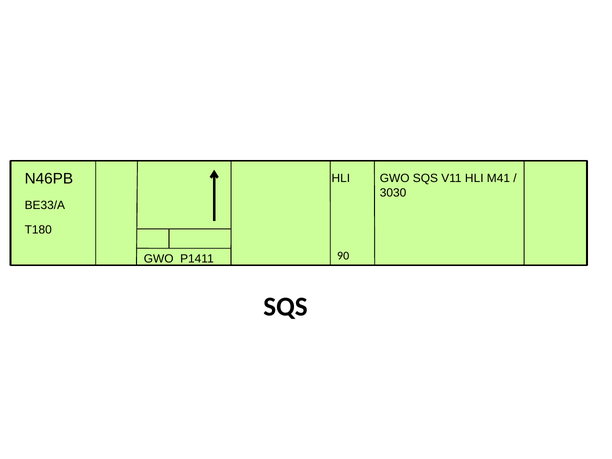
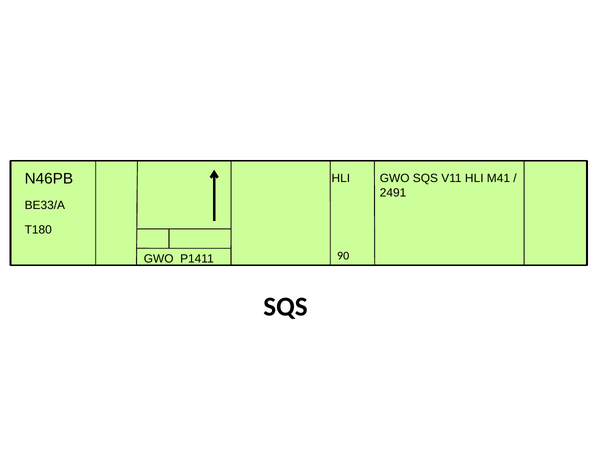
3030: 3030 -> 2491 (393, 193)
